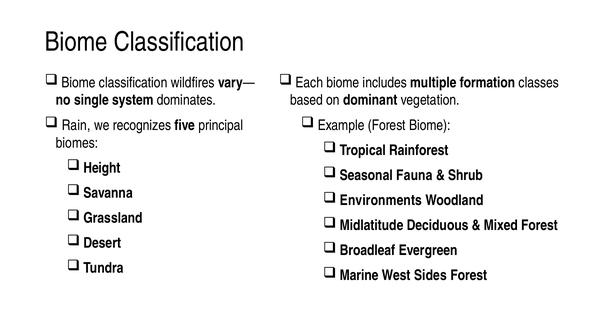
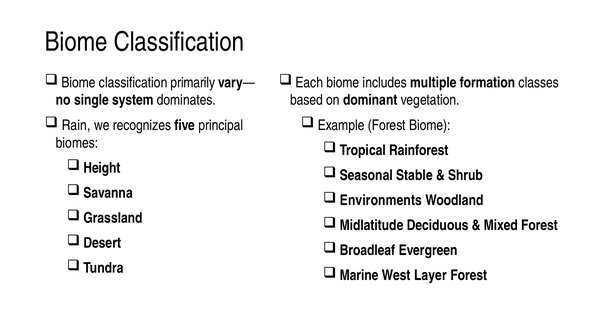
wildfires: wildfires -> primarily (193, 83)
Fauna: Fauna -> Stable (414, 175)
Sides: Sides -> Layer (430, 276)
